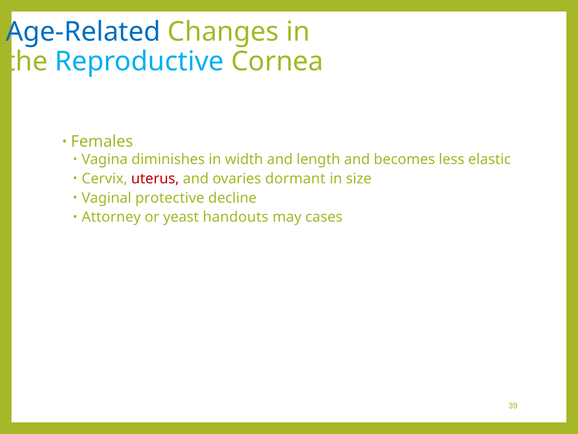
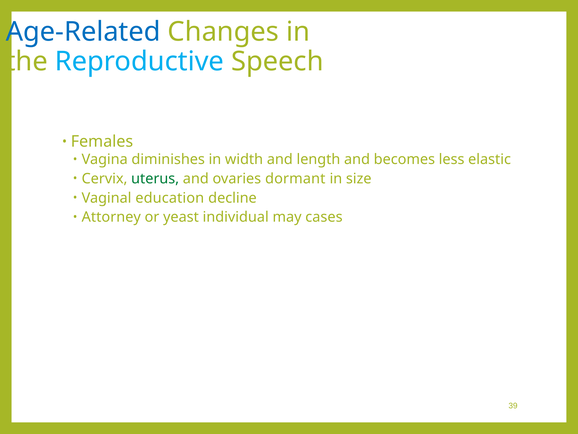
Cornea: Cornea -> Speech (277, 61)
uterus colour: red -> green (155, 178)
protective: protective -> education (170, 198)
handouts: handouts -> individual (236, 217)
